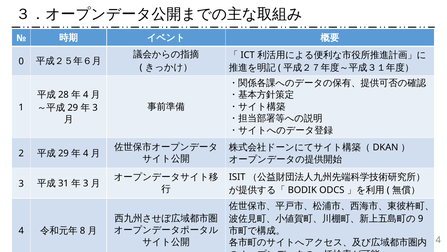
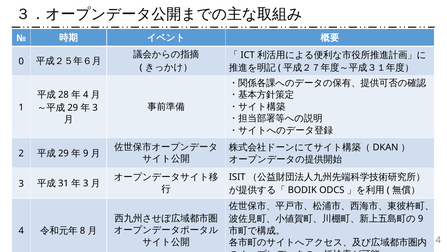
4: 4 -> 9 (86, 153)
